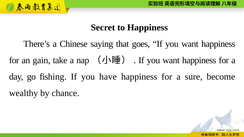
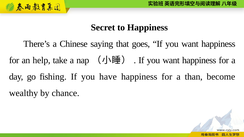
gain: gain -> help (41, 60)
sure: sure -> than (194, 77)
